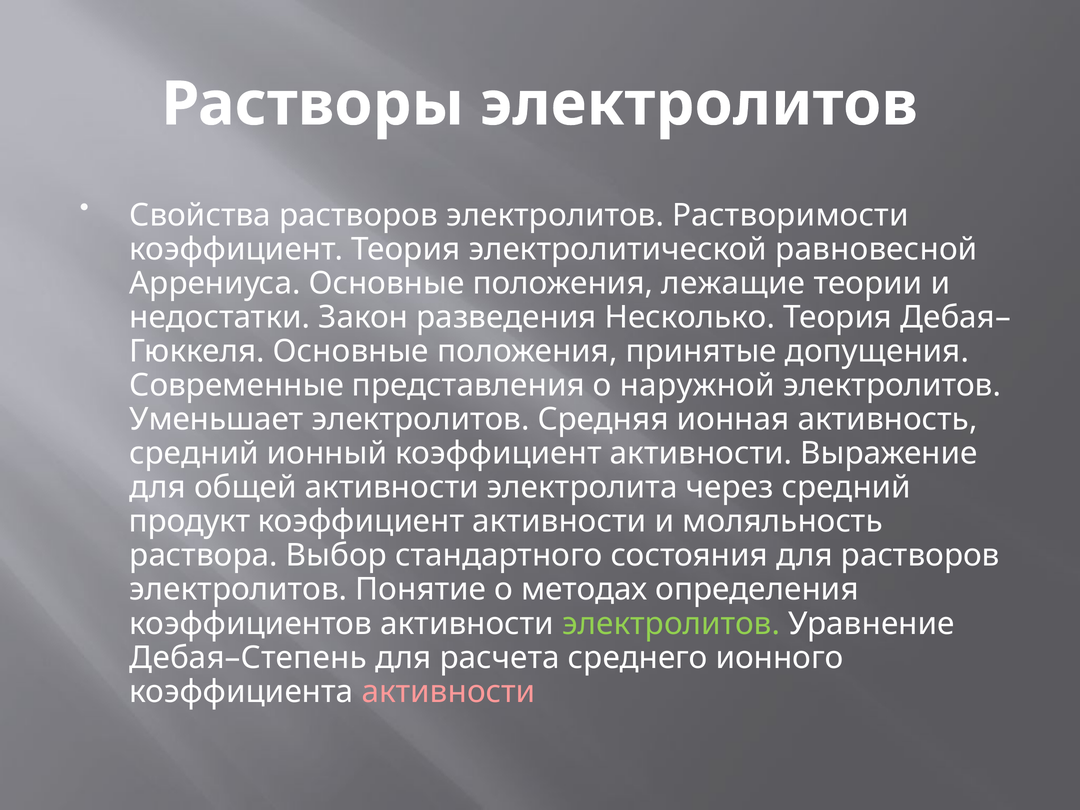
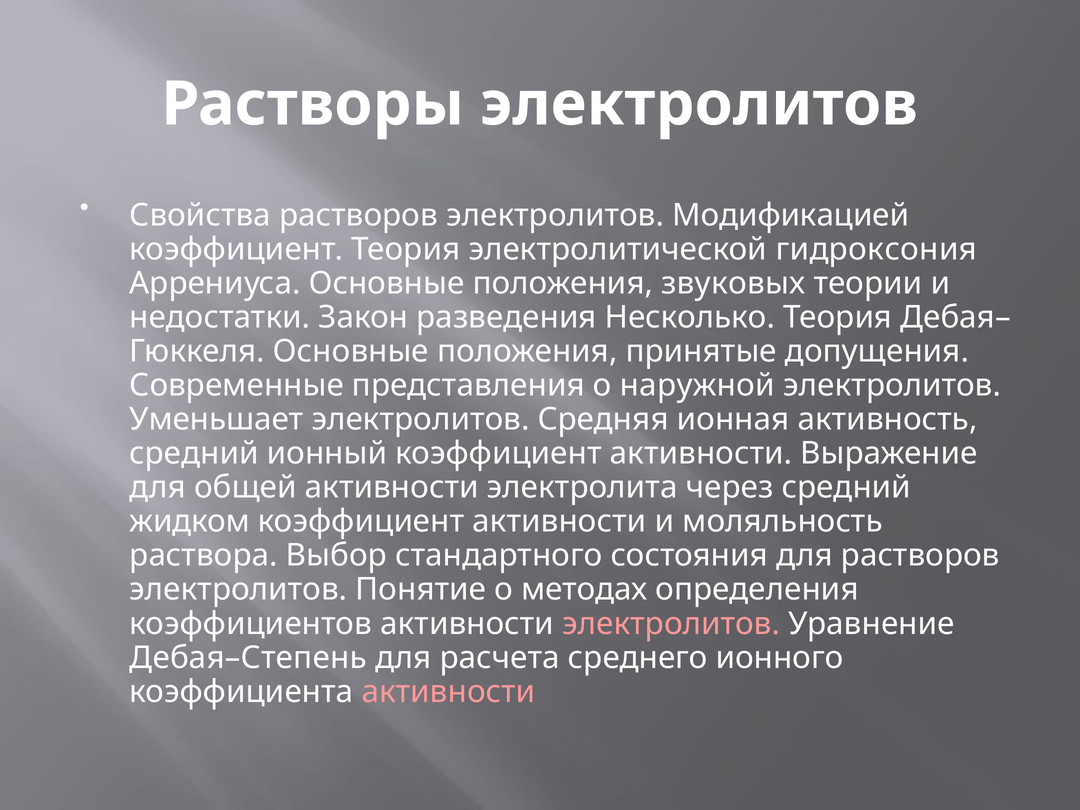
Растворимости: Растворимости -> Модификацией (791, 215)
равновесной: равновесной -> гидроксония (876, 249)
лежащие: лежащие -> звуковых (733, 283)
продукт: продукт -> жидком (190, 522)
электролитов colour: light green -> pink (671, 624)
